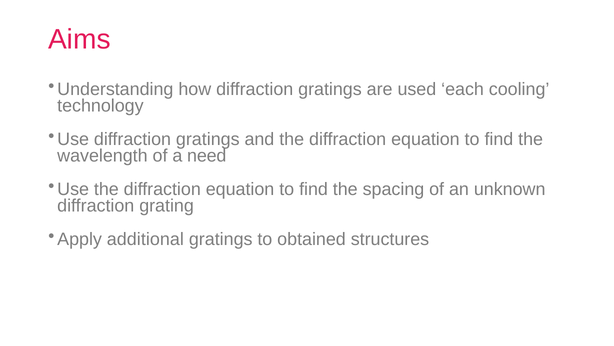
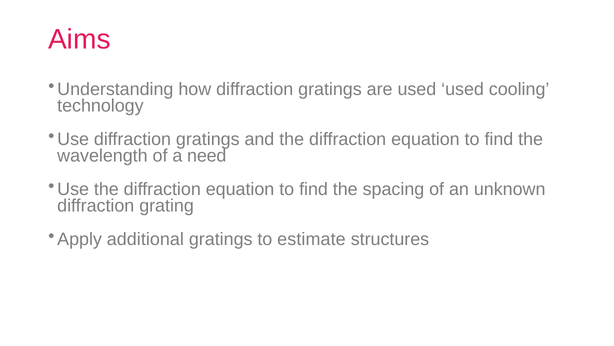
used each: each -> used (463, 89)
obtained: obtained -> estimate (311, 239)
